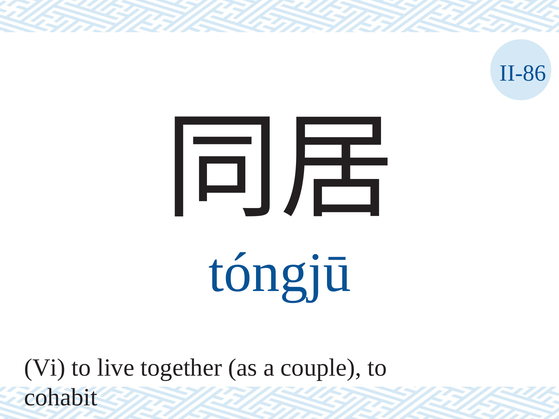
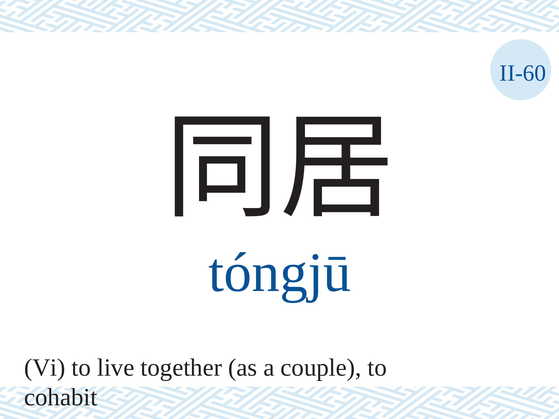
II-86: II-86 -> II-60 (523, 73)
